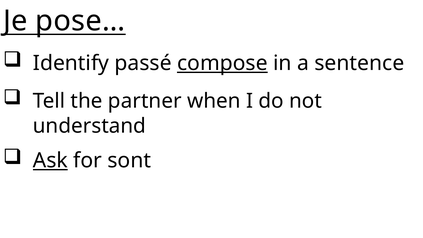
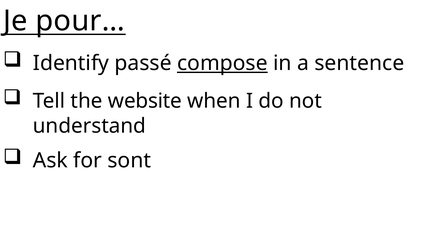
pose…: pose… -> pour… (80, 21)
partner: partner -> website (145, 101)
Ask underline: present -> none (50, 161)
